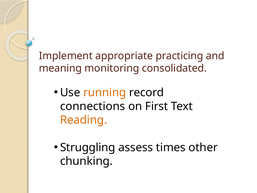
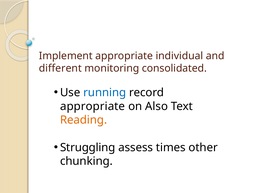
practicing: practicing -> individual (179, 56)
meaning: meaning -> different (60, 68)
running colour: orange -> blue (105, 92)
connections: connections -> appropriate (93, 106)
First: First -> Also (157, 106)
